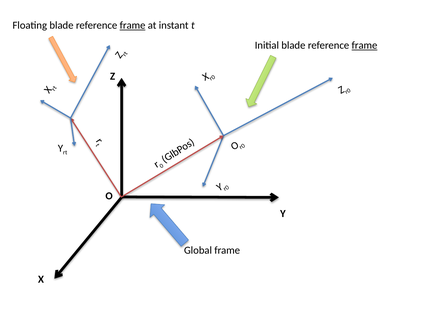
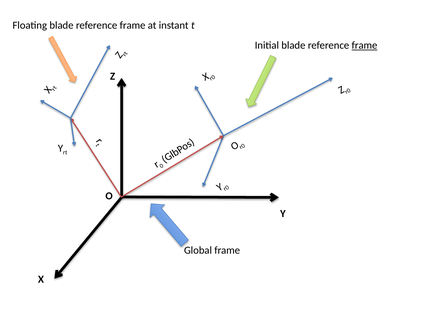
frame underline: present -> none (133, 25)
